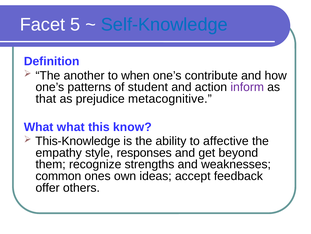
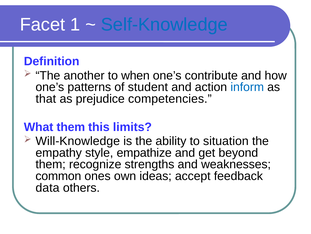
5: 5 -> 1 (75, 25)
inform colour: purple -> blue (247, 87)
metacognitive: metacognitive -> competencies (170, 99)
What what: what -> them (71, 127)
know: know -> limits (132, 127)
This-Knowledge: This-Knowledge -> Will-Knowledge (78, 141)
affective: affective -> situation (226, 141)
responses: responses -> empathize (144, 152)
offer: offer -> data (48, 187)
